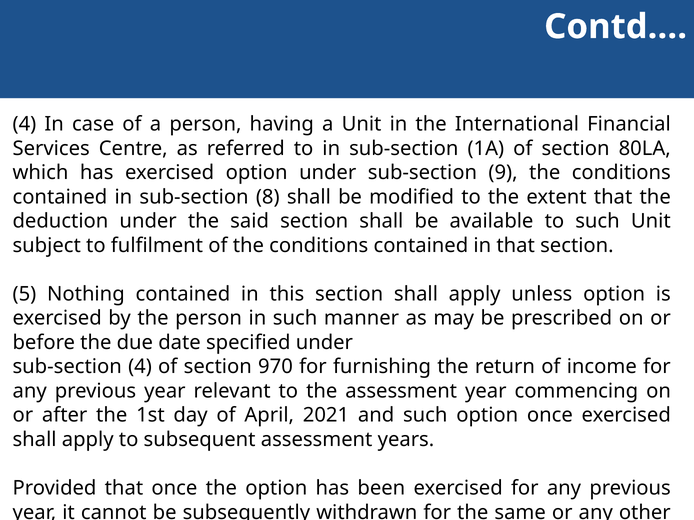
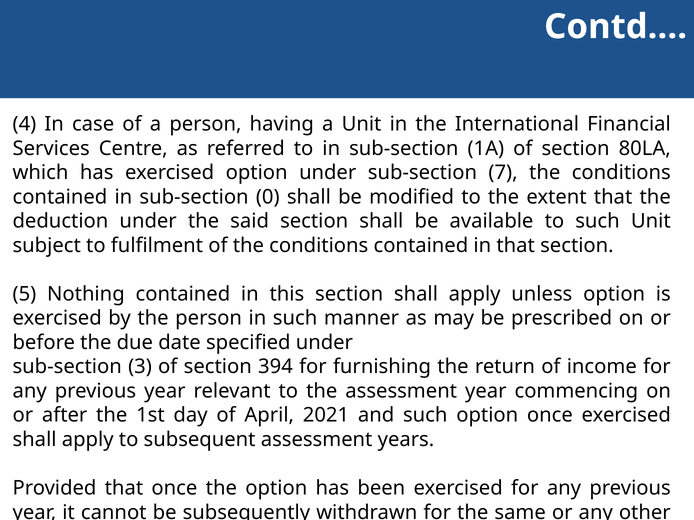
9: 9 -> 7 (503, 173)
8: 8 -> 0 (268, 197)
sub-section 4: 4 -> 3 (140, 367)
970: 970 -> 394 (275, 367)
